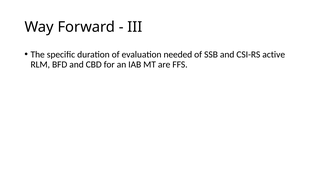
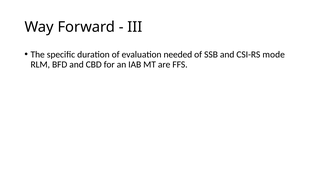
active: active -> mode (274, 54)
